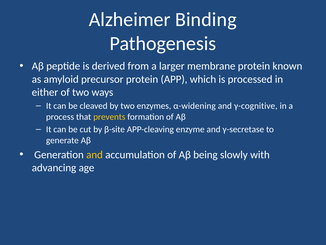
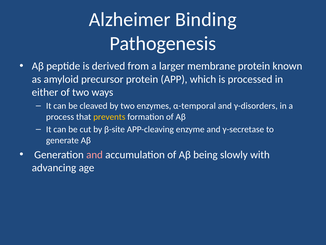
α-widening: α-widening -> α-temporal (195, 106)
γ-cognitive: γ-cognitive -> γ-disorders (256, 106)
and colour: yellow -> pink (95, 154)
